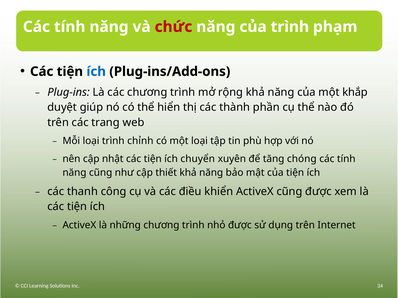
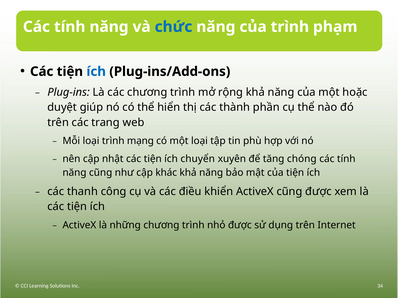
chức colour: red -> blue (173, 27)
khắp: khắp -> hoặc (355, 92)
chỉnh: chỉnh -> mạng (140, 141)
thiết: thiết -> khác (166, 173)
